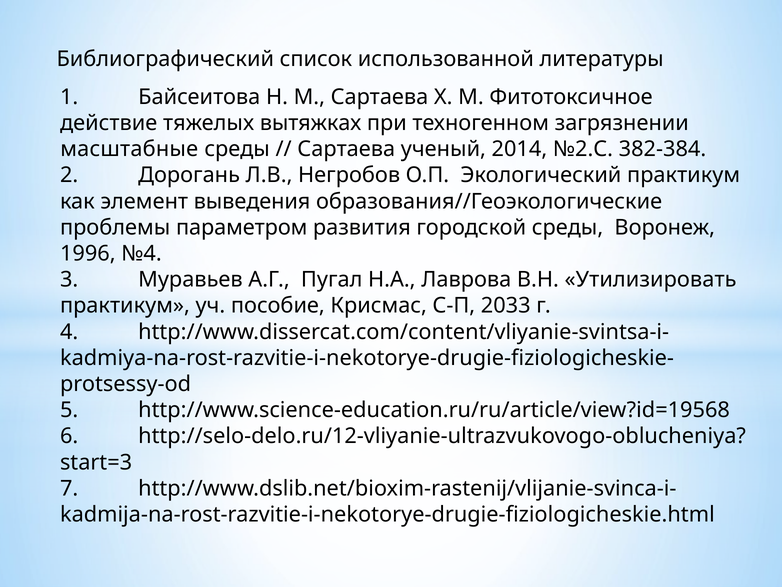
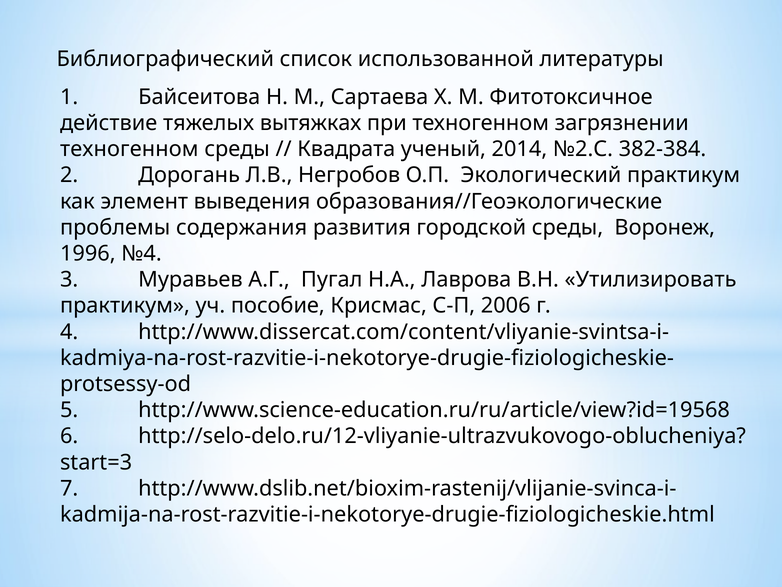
масштабные: масштабные -> техногенном (129, 149)
Сартаева: Сартаева -> Квадрата (346, 149)
параметром: параметром -> содержания (242, 227)
2033: 2033 -> 2006 (506, 306)
